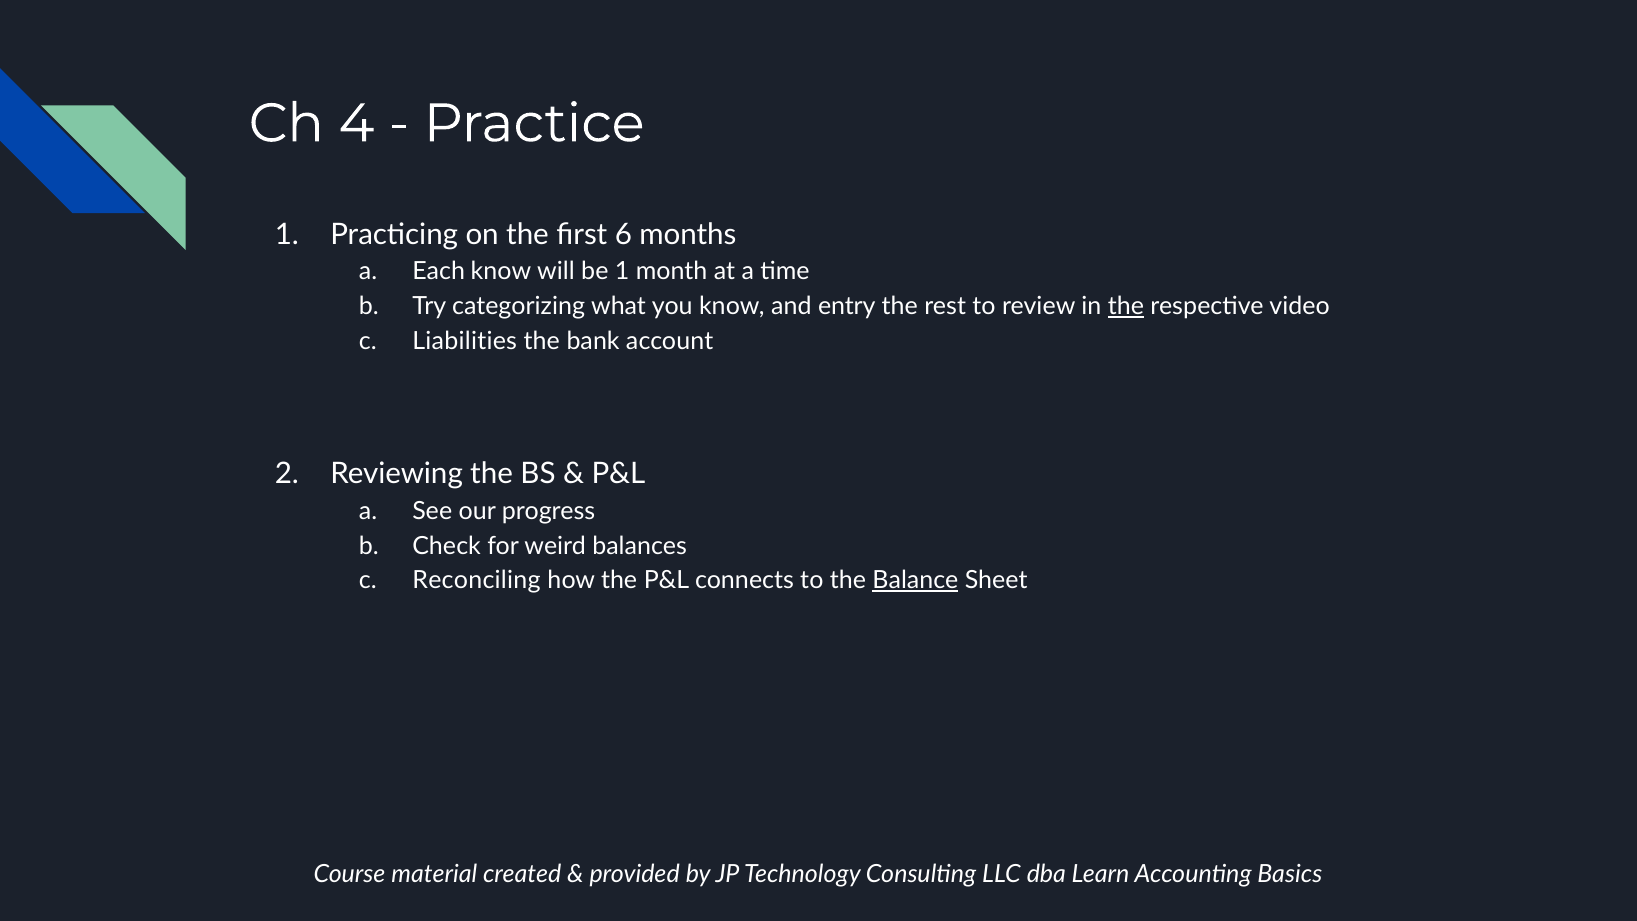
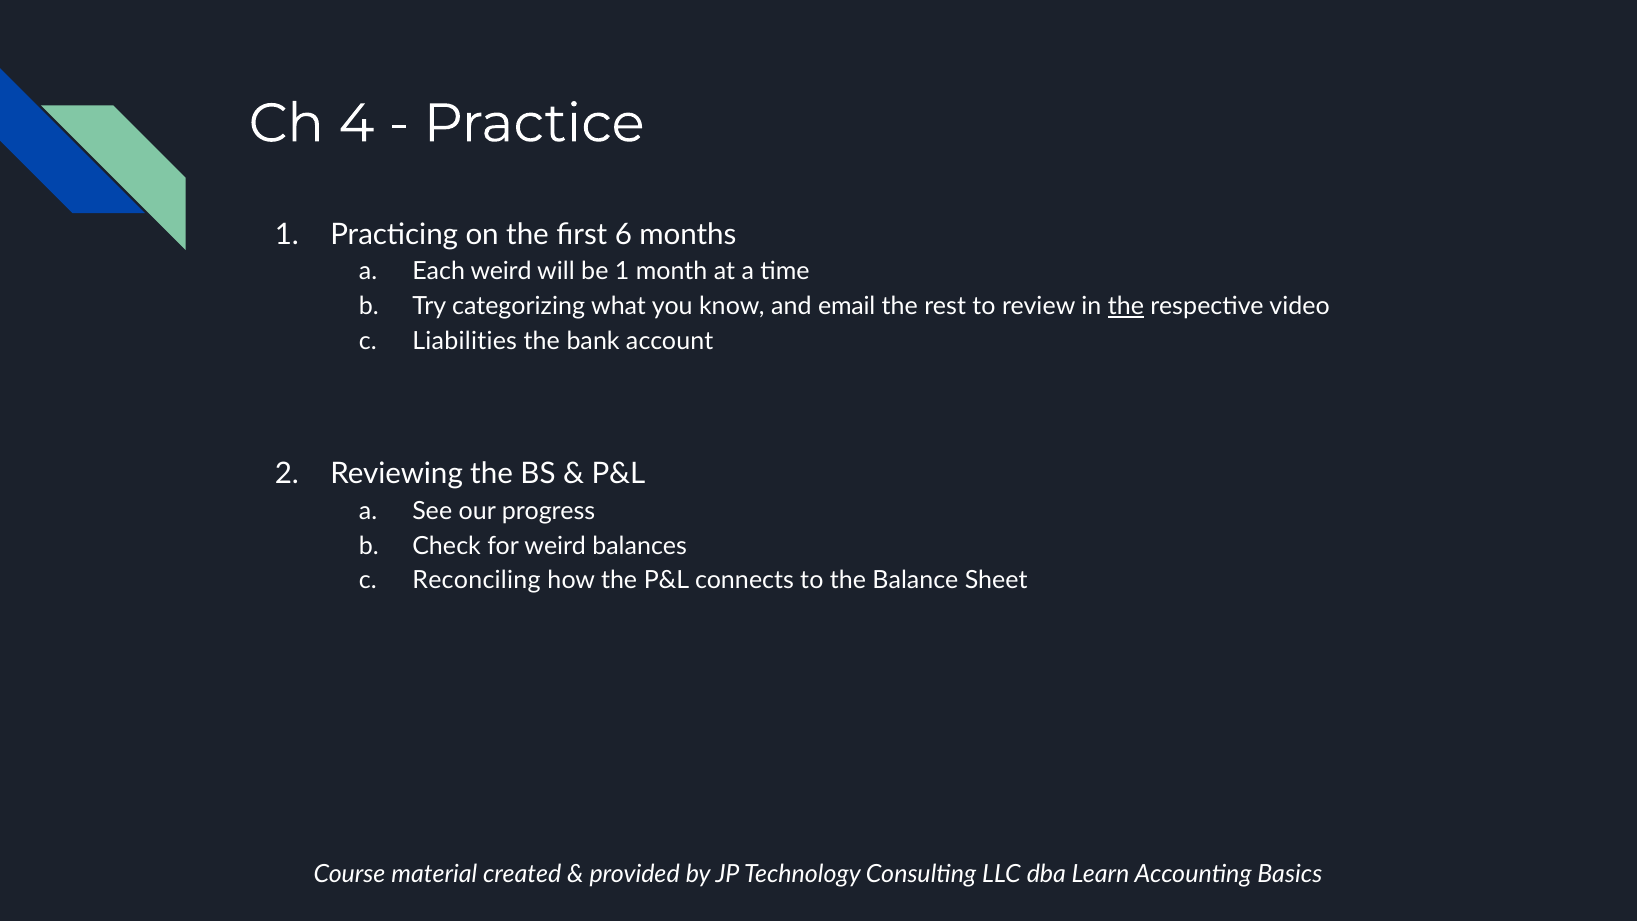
Each know: know -> weird (501, 272)
entry: entry -> email (847, 306)
Balance underline: present -> none (915, 580)
